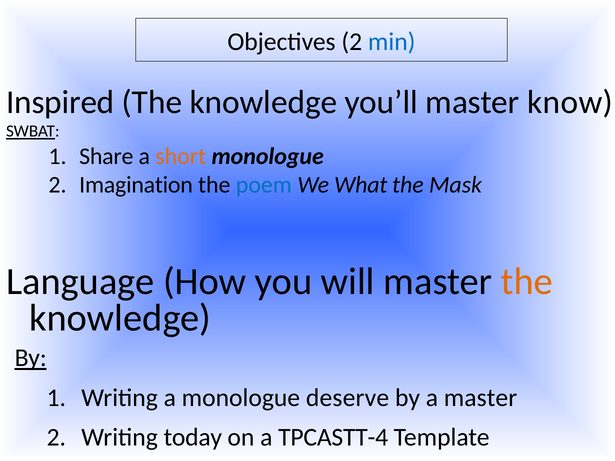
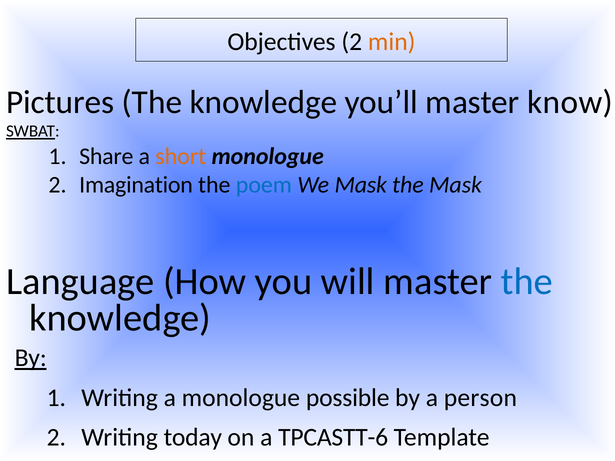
min colour: blue -> orange (392, 42)
Inspired: Inspired -> Pictures (60, 102)
We What: What -> Mask (361, 185)
the colour: orange -> blue (527, 281)
deserve: deserve -> possible (348, 398)
a master: master -> person (480, 398)
TPCASTT-4: TPCASTT-4 -> TPCASTT-6 (333, 437)
